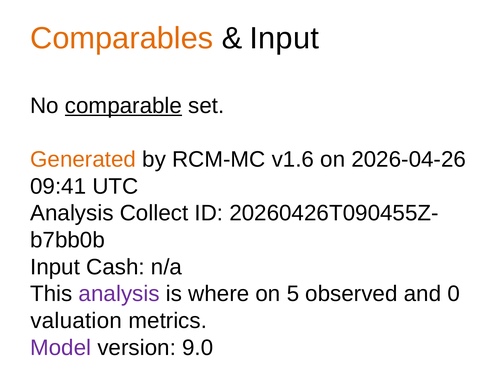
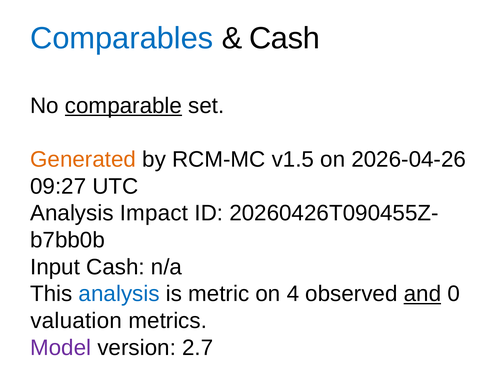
Comparables colour: orange -> blue (122, 38)
Input: Input -> Cash (284, 38)
v1.6: v1.6 -> v1.5 (293, 159)
09:41: 09:41 -> 09:27 (58, 186)
Collect: Collect -> Impact (154, 213)
analysis colour: purple -> blue (119, 294)
where: where -> metric (219, 294)
5: 5 -> 4 (293, 294)
and underline: none -> present (422, 294)
9.0: 9.0 -> 2.7 (198, 348)
